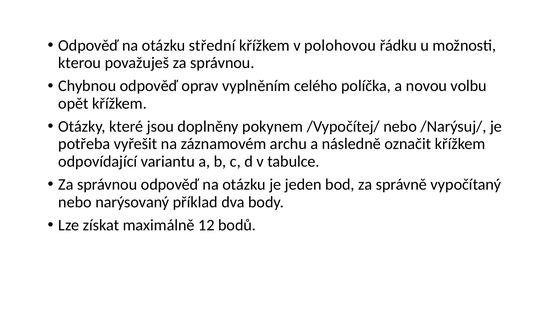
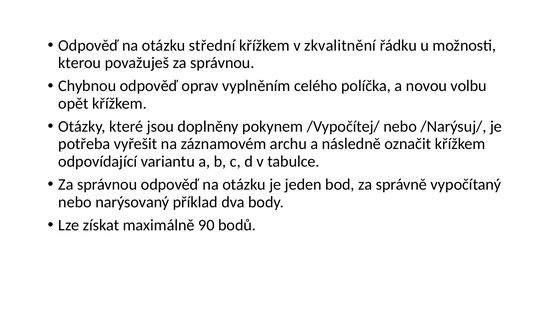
polohovou: polohovou -> zkvalitnění (340, 45)
12: 12 -> 90 (206, 225)
